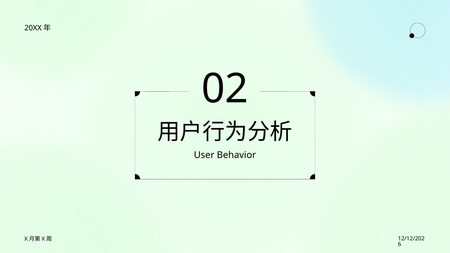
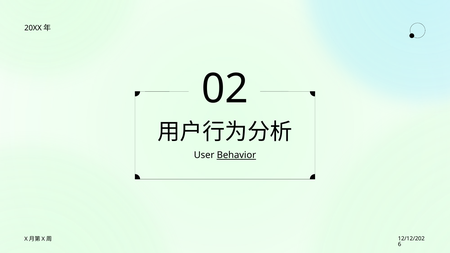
Behavior underline: none -> present (236, 155)
